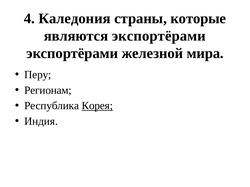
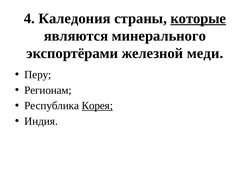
которые underline: none -> present (198, 19)
являются экспортёрами: экспортёрами -> минерального (159, 36)
мира: мира -> меди (205, 54)
